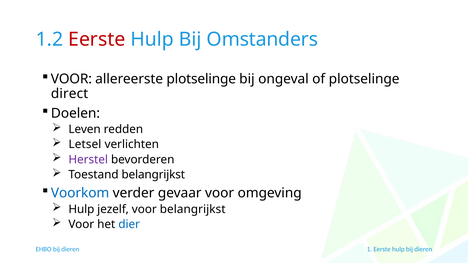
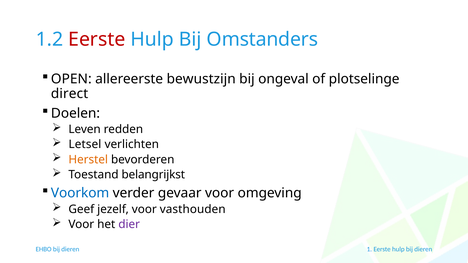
VOOR: VOOR -> OPEN (71, 79)
allereerste plotselinge: plotselinge -> bewustzijn (201, 79)
Herstel colour: purple -> orange (88, 160)
Hulp: Hulp -> Geef (81, 209)
voor belangrijkst: belangrijkst -> vasthouden (193, 209)
dier colour: blue -> purple (129, 224)
